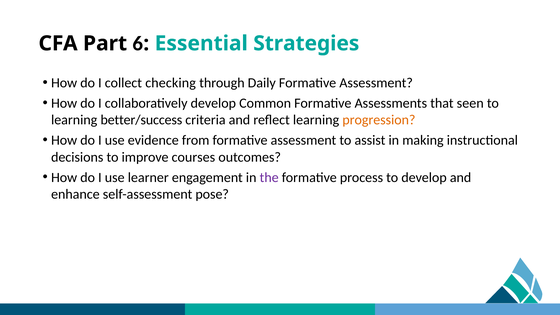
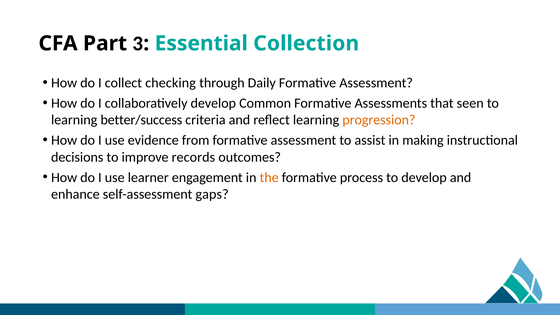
6: 6 -> 3 (138, 43)
Strategies: Strategies -> Collection (306, 43)
courses: courses -> records (193, 157)
the colour: purple -> orange (269, 177)
pose: pose -> gaps (212, 194)
